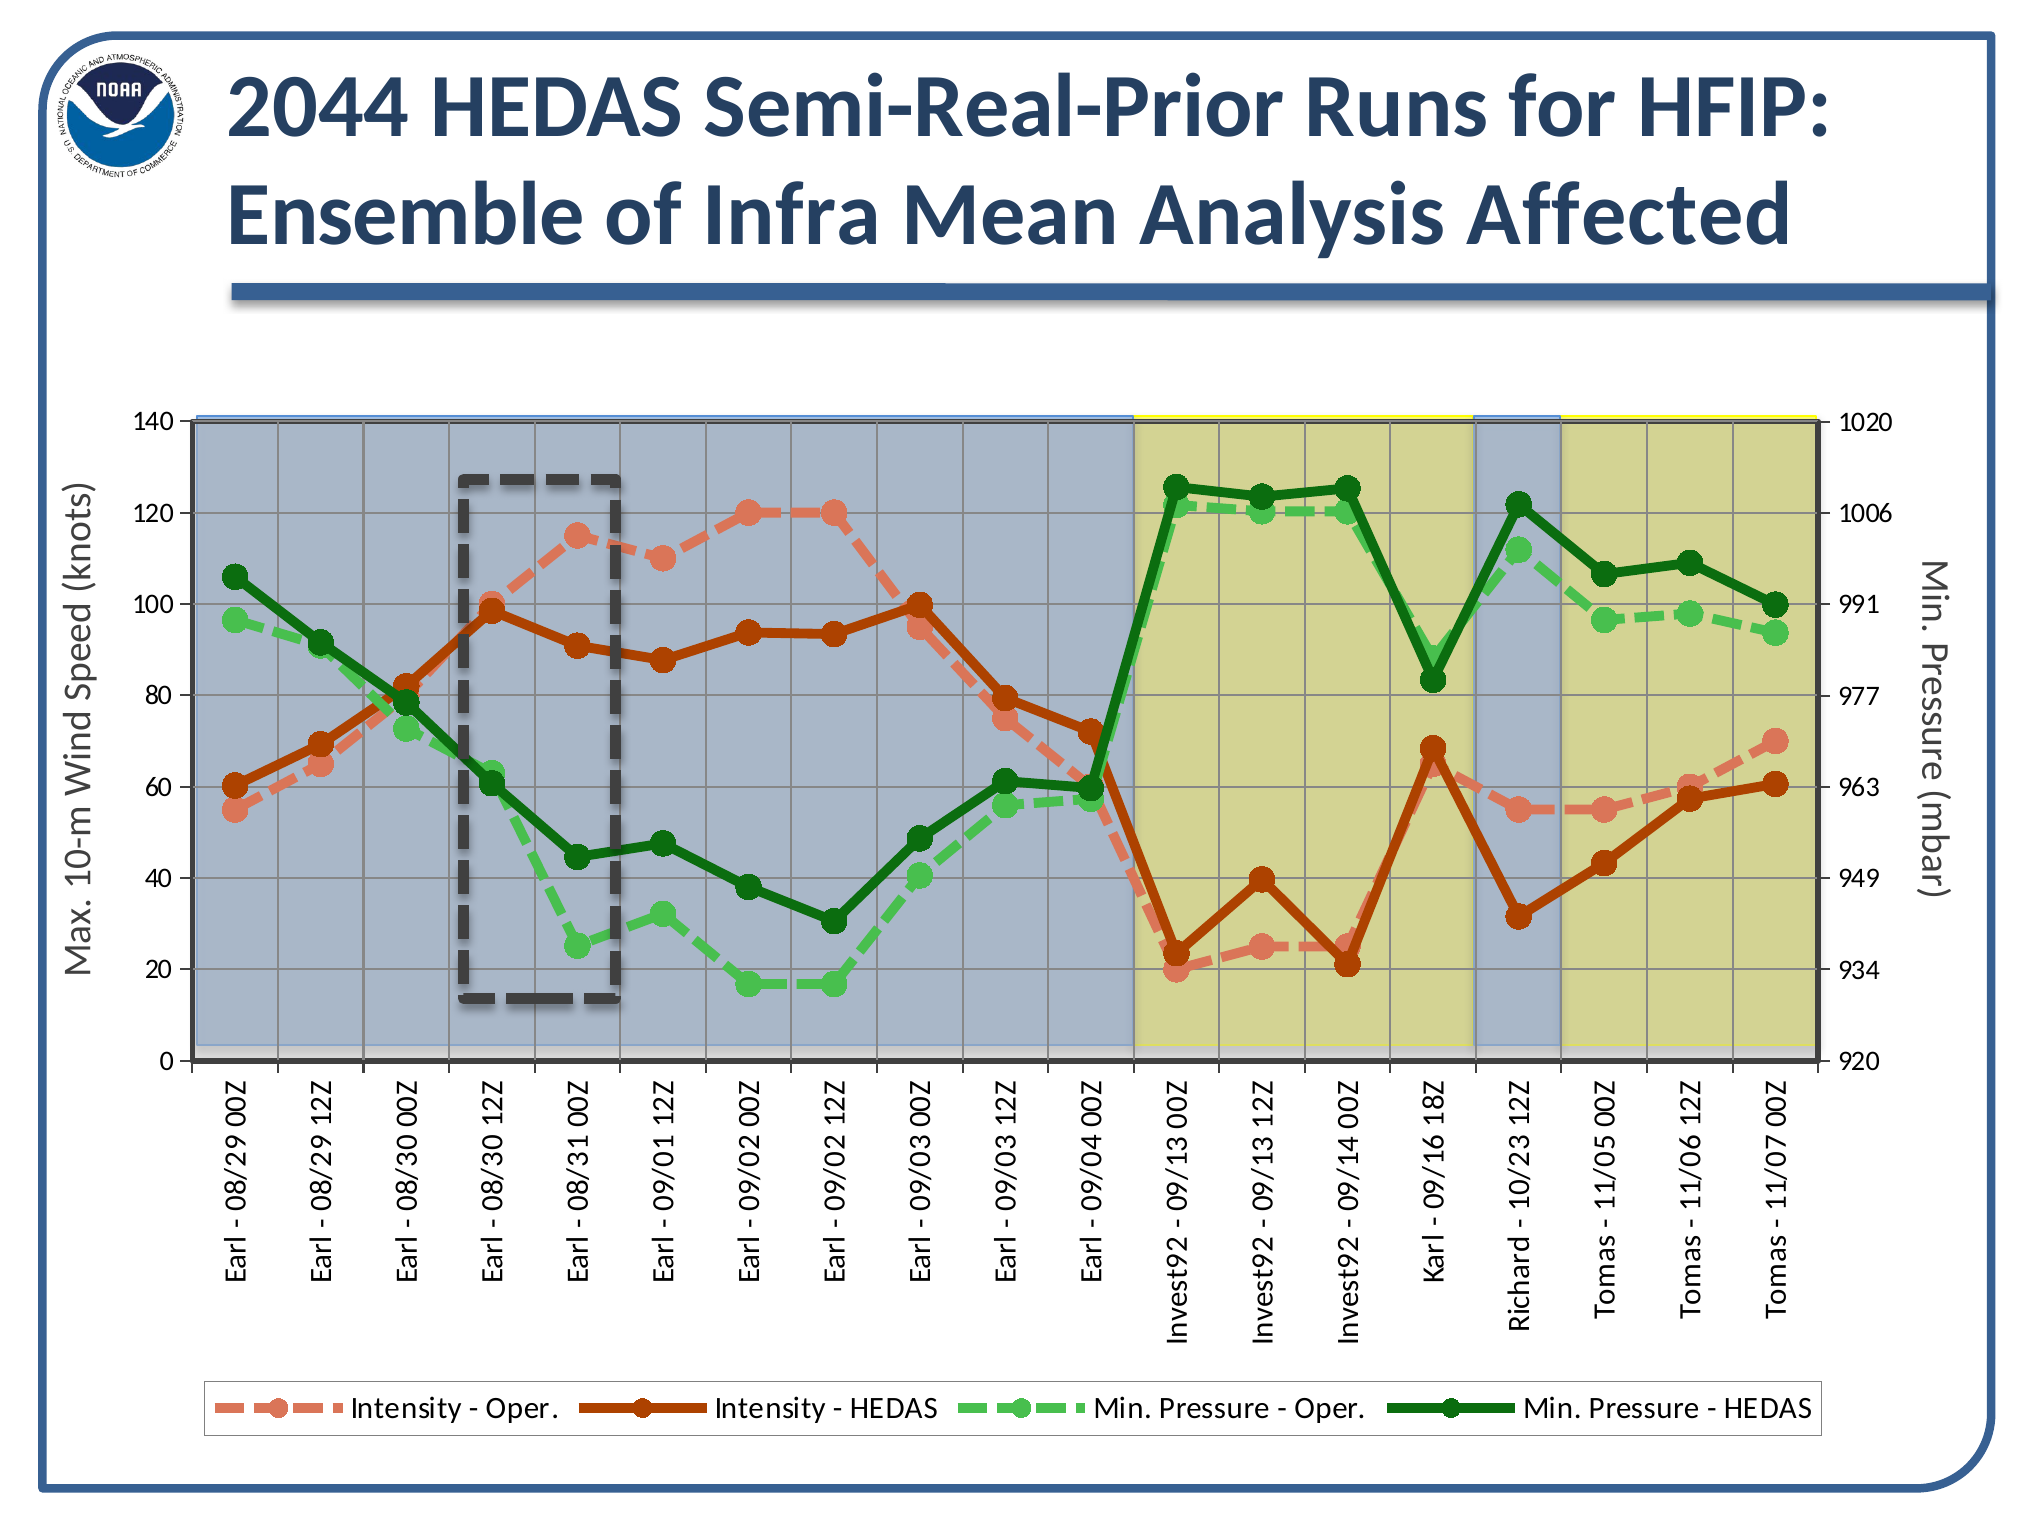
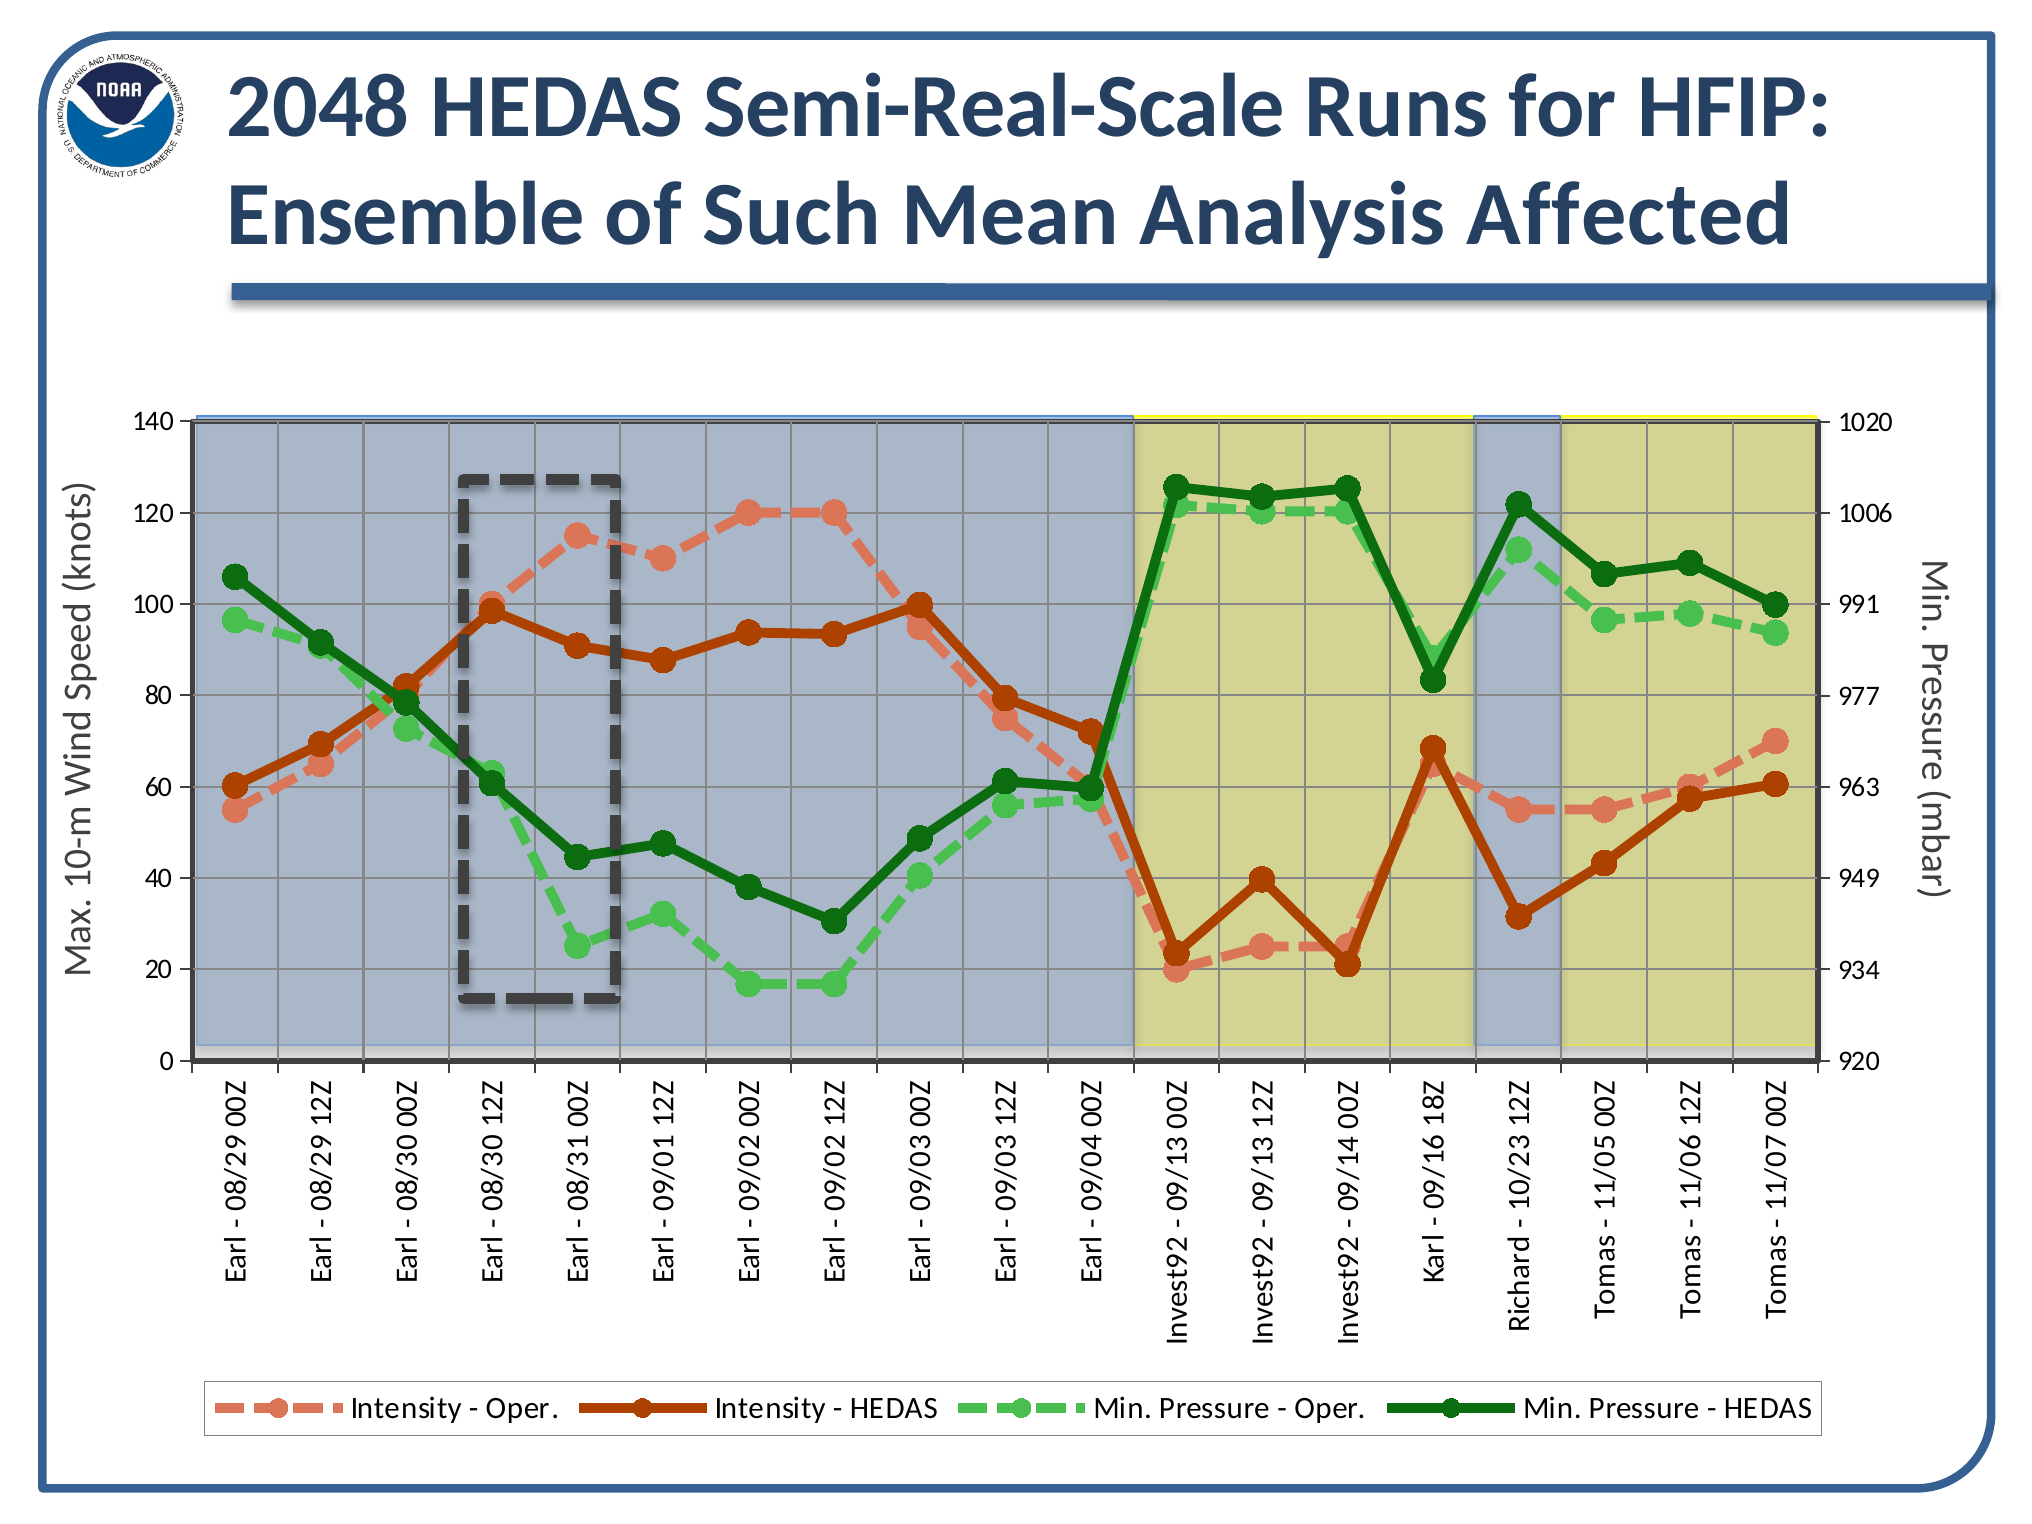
2044: 2044 -> 2048 (318, 107)
Semi-Real-Prior: Semi-Real-Prior -> Semi-Real-Scale (994, 107)
Infra: Infra -> Such (792, 215)
